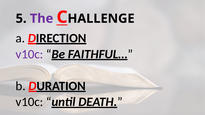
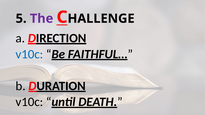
v10c colour: purple -> blue (29, 54)
